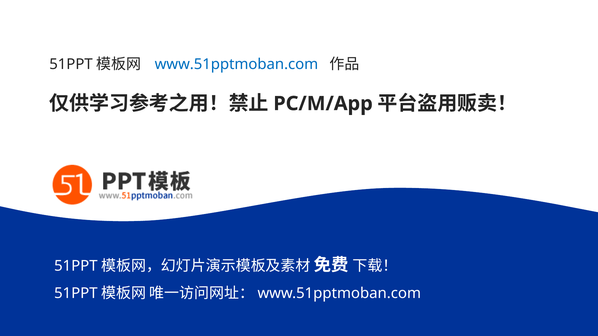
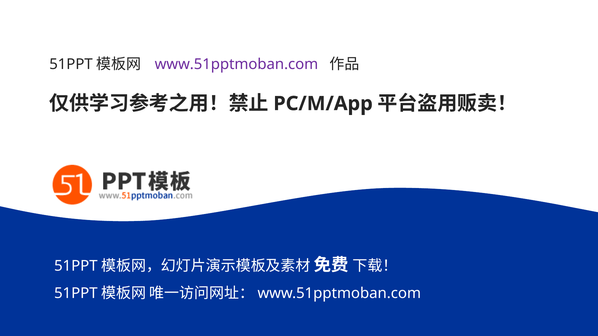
www.51pptmoban.com colour: blue -> purple (236, 64)
